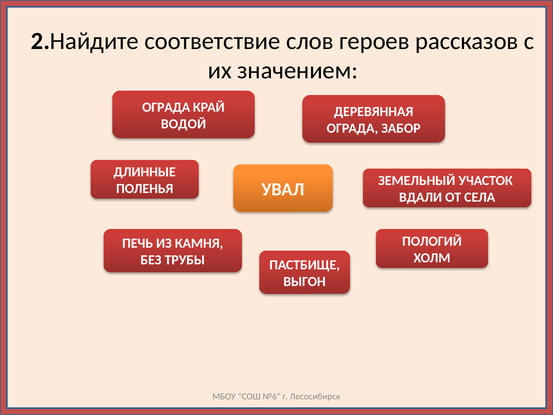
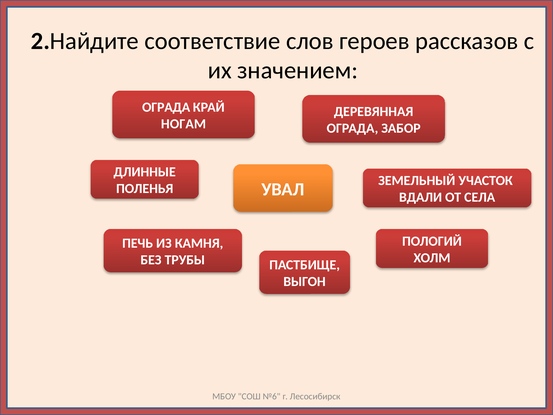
ВОДОЙ: ВОДОЙ -> НОГАМ (184, 124)
